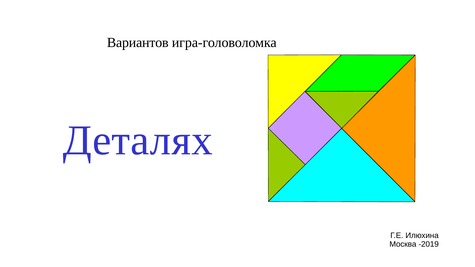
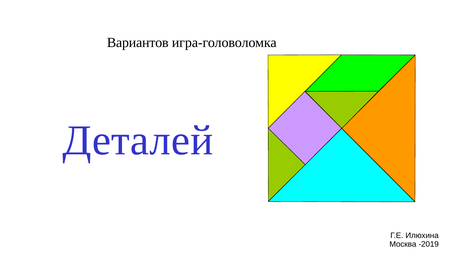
Деталях: Деталях -> Деталей (138, 140)
